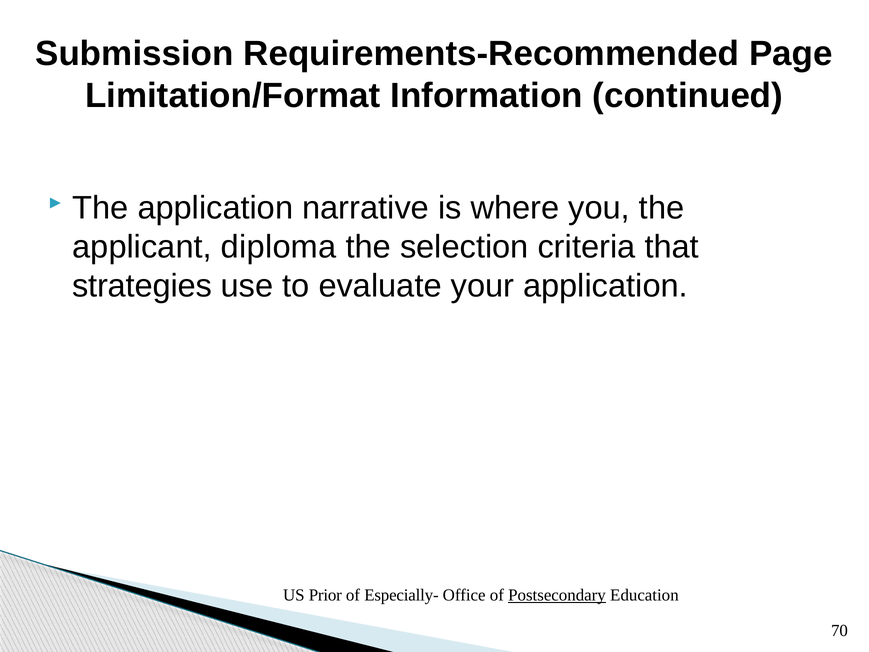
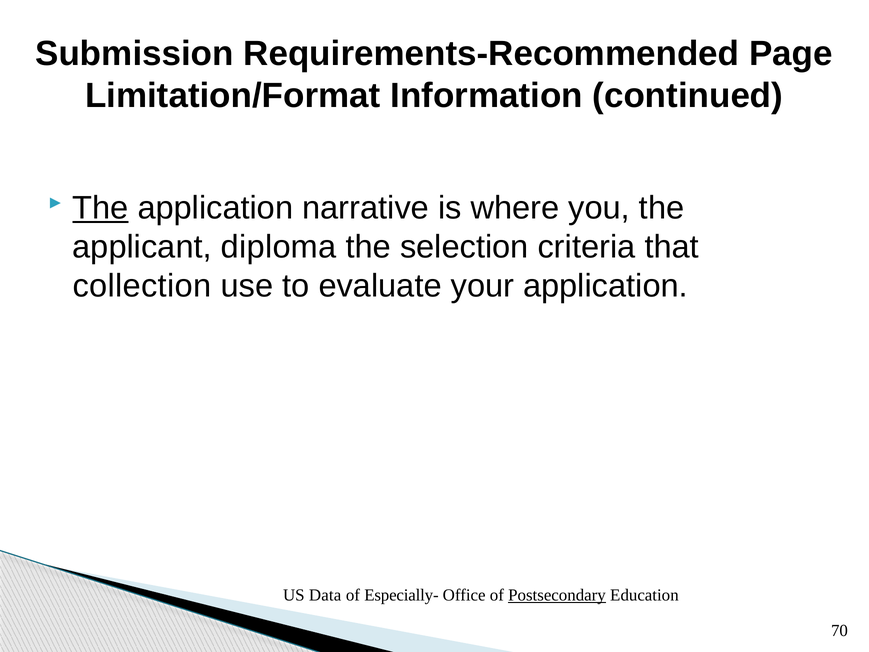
The underline: none -> present (100, 208)
strategies: strategies -> collection (142, 286)
Prior: Prior -> Data (325, 595)
